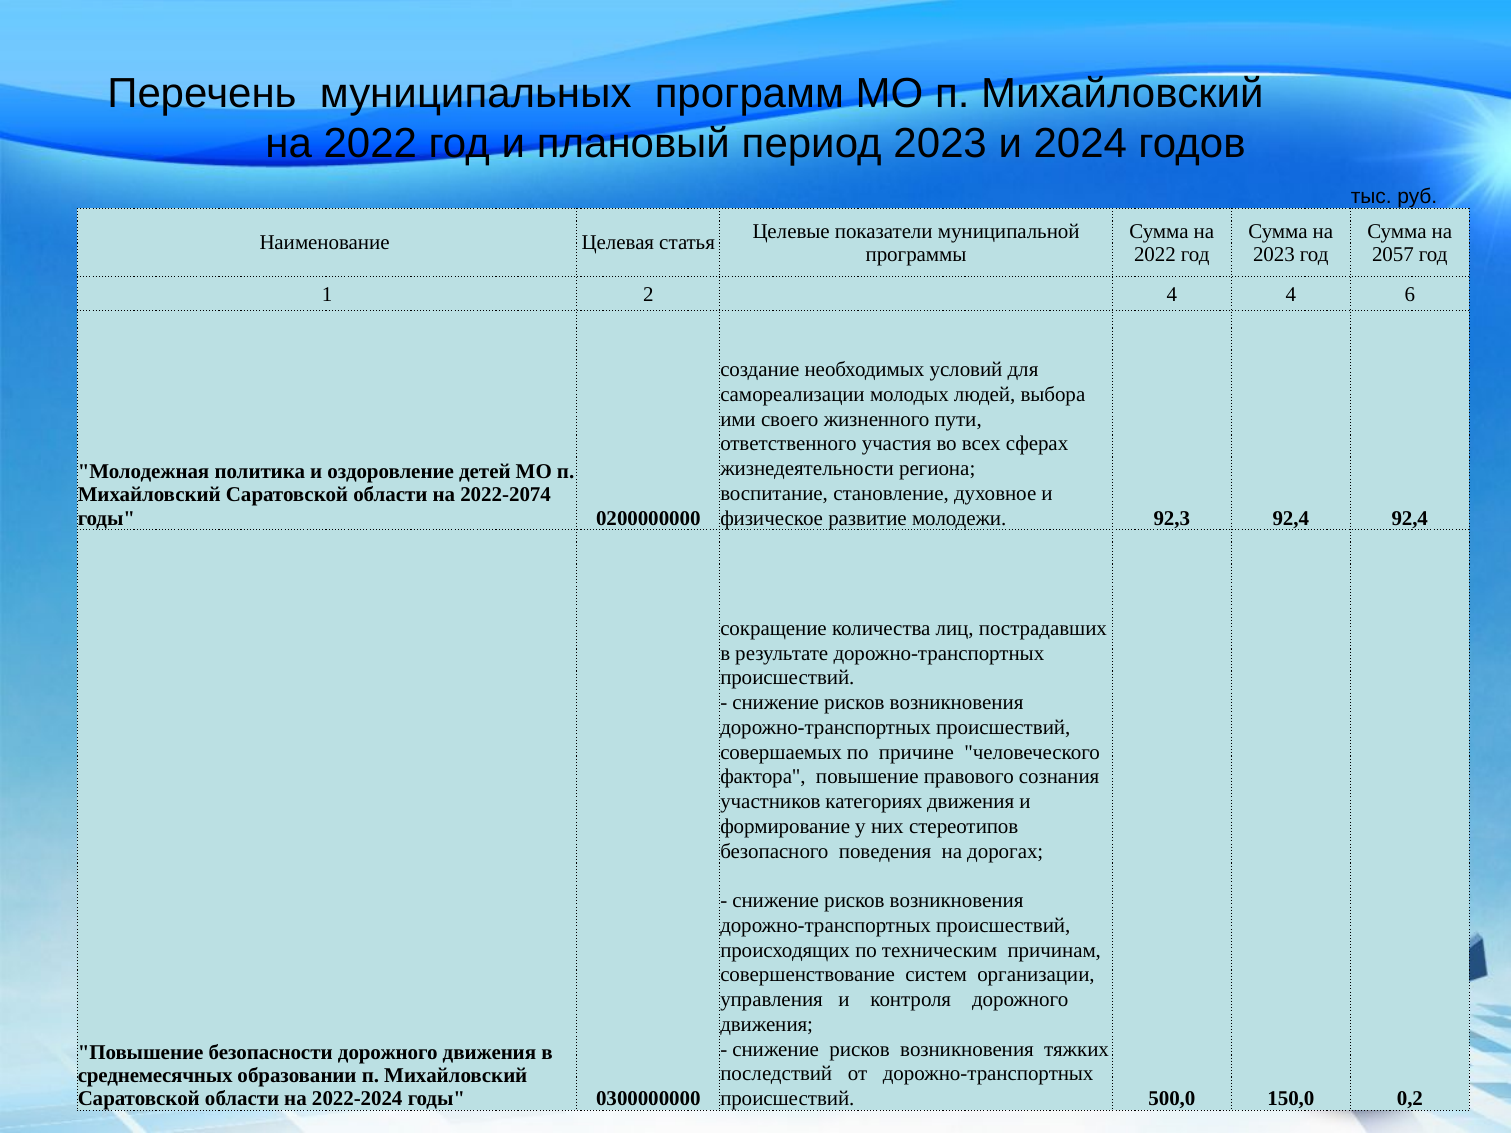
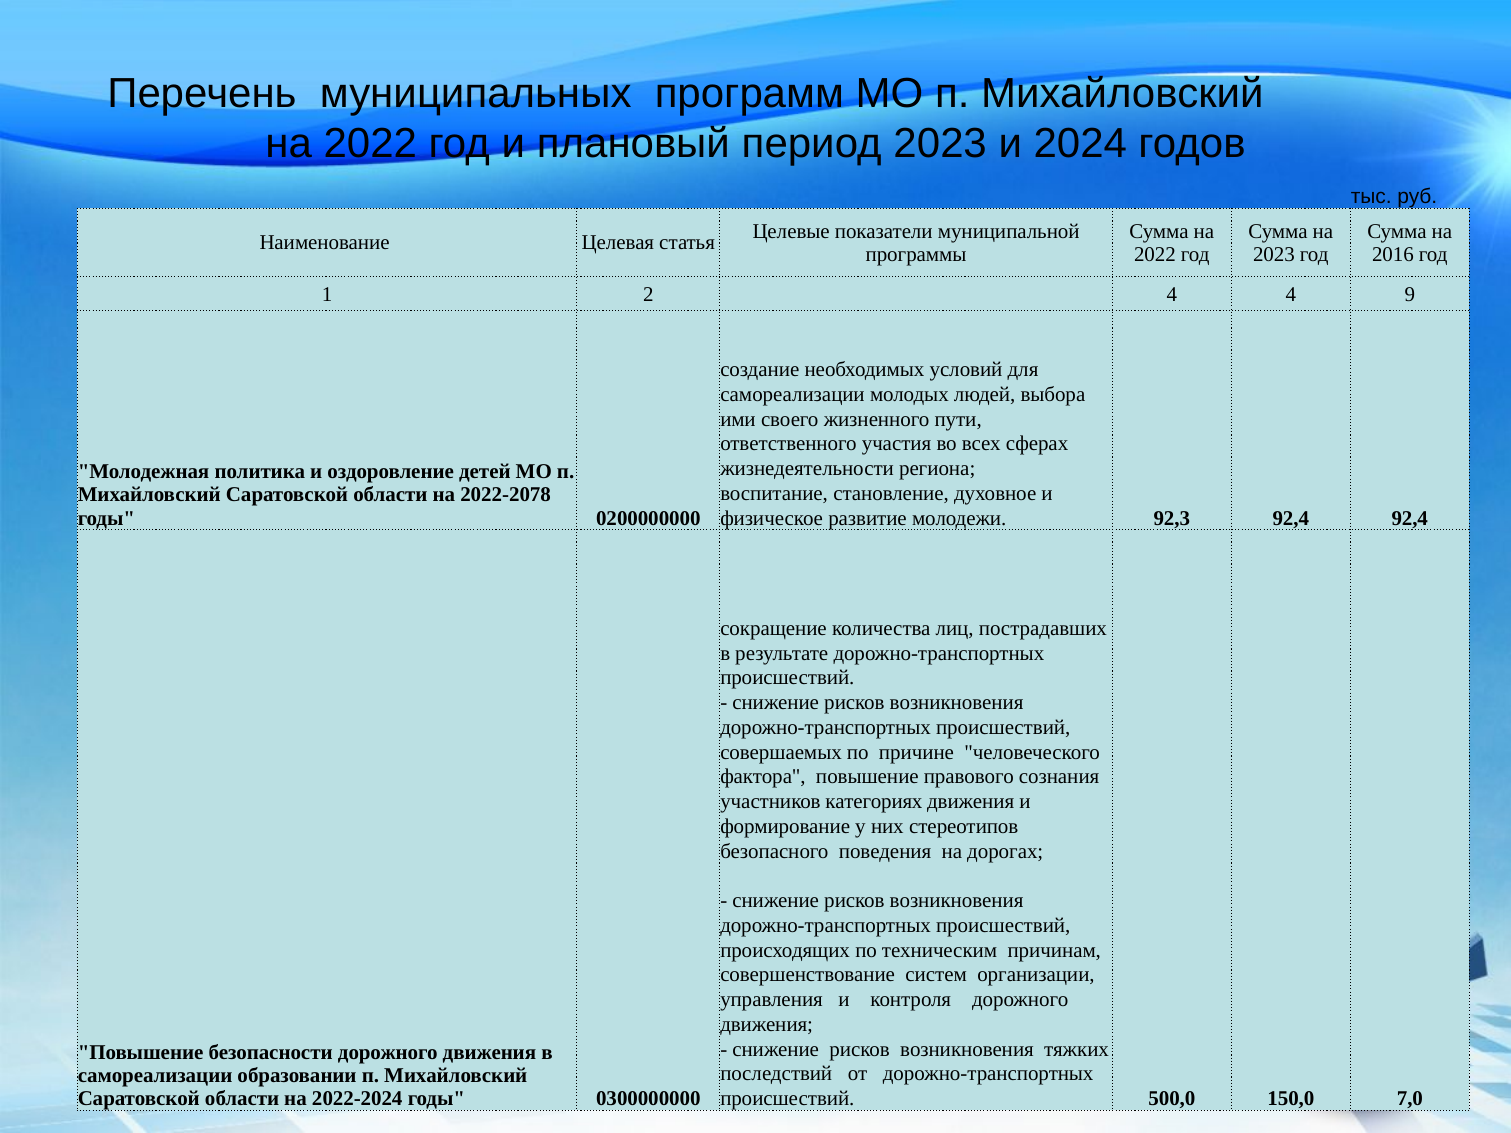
2057: 2057 -> 2016 (1393, 254)
6: 6 -> 9 (1410, 294)
2022-2074: 2022-2074 -> 2022-2078 (506, 495)
среднемесячных: среднемесячных -> самореализации (155, 1076)
0,2: 0,2 -> 7,0 (1410, 1099)
